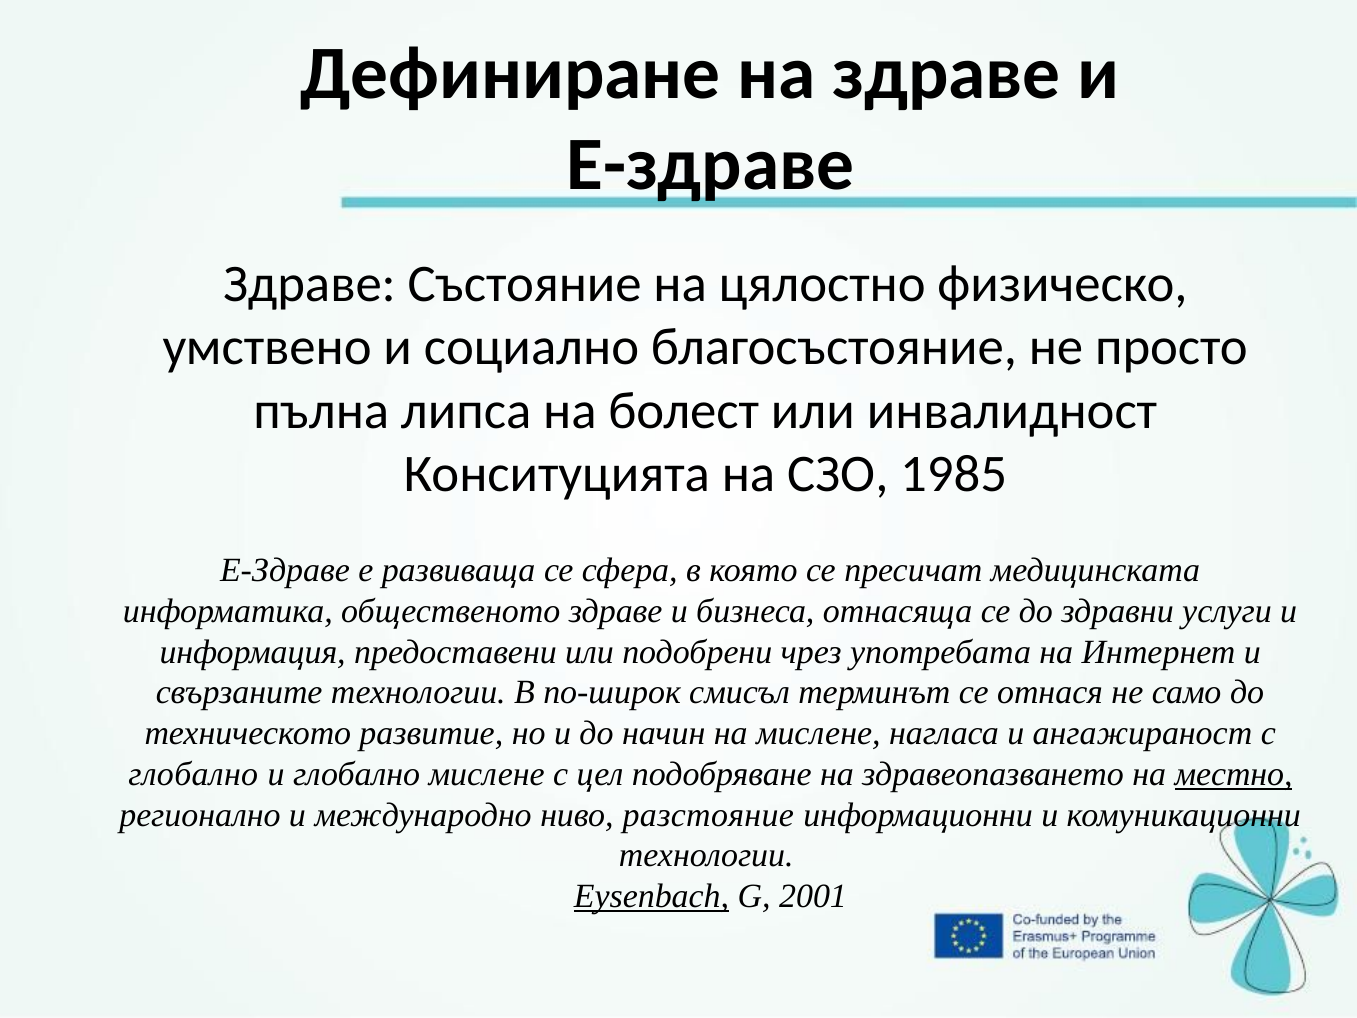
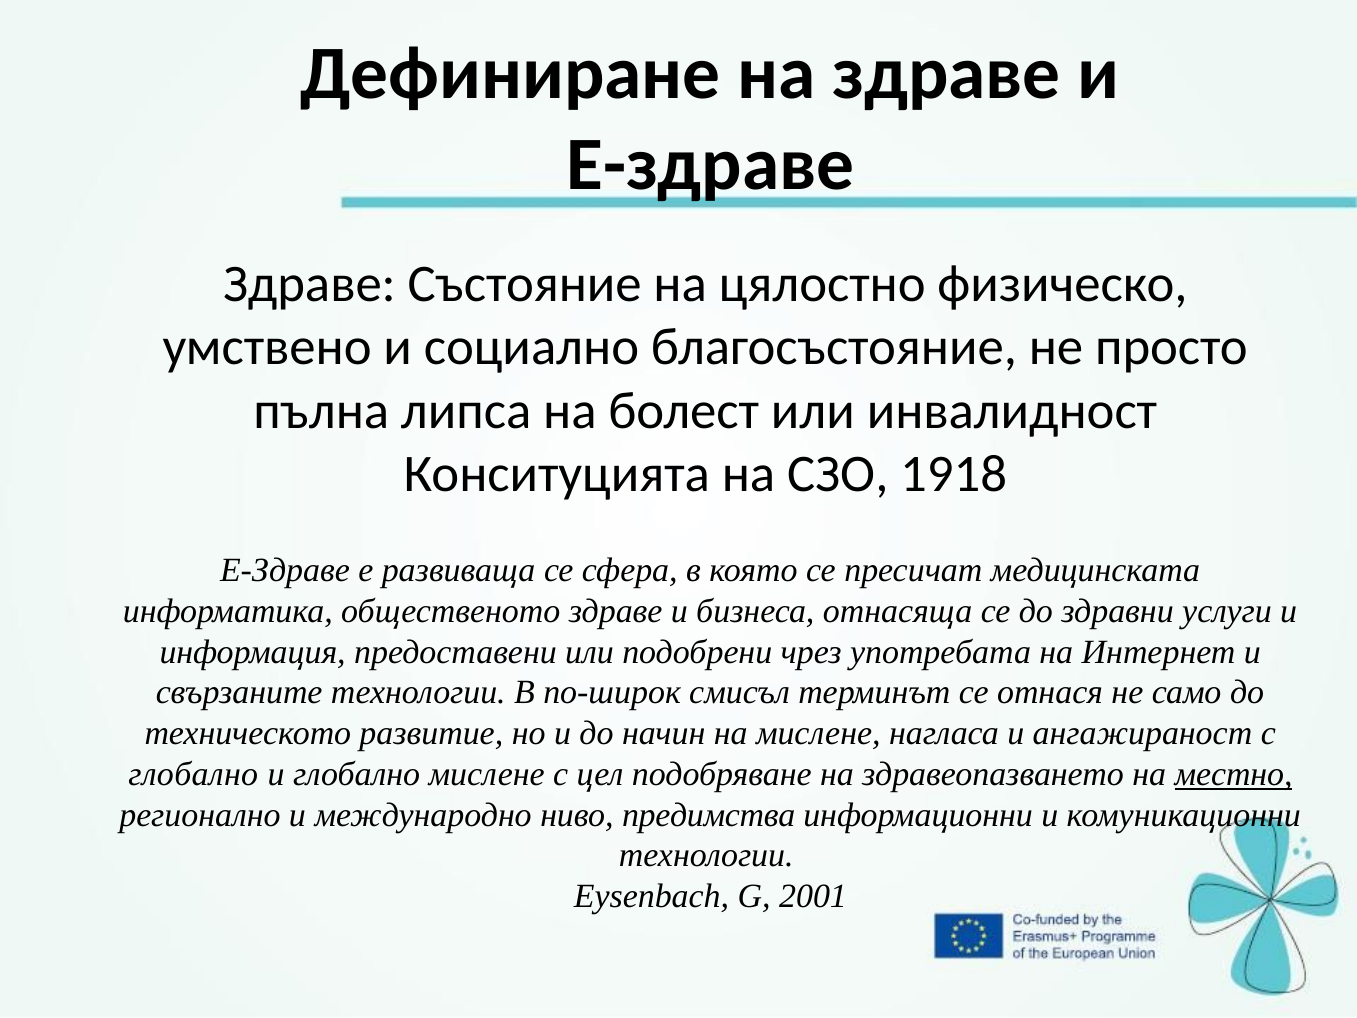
1985: 1985 -> 1918 (954, 474)
разстояние: разстояние -> предимства (709, 815)
Eysenbach underline: present -> none (652, 896)
